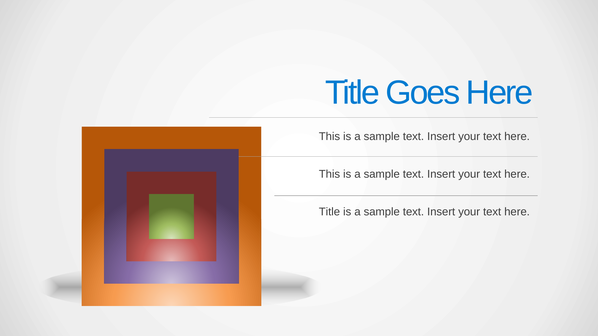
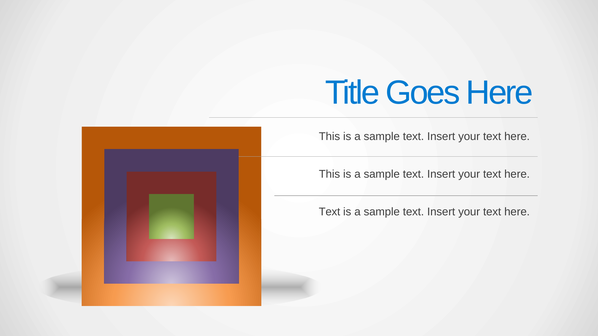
Title: Title -> Text (330, 212)
